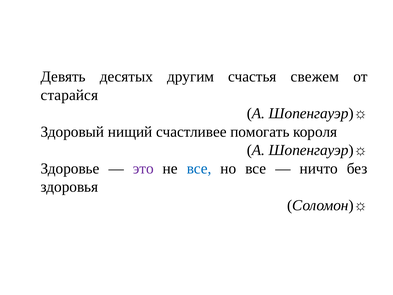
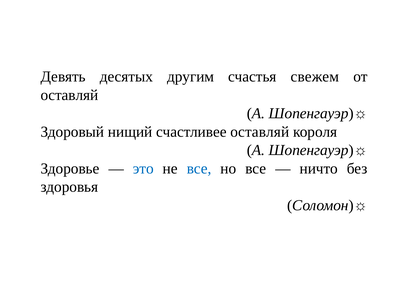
старайся: старайся -> оставляй (69, 95)
счастливее помогать: помогать -> оставляй (260, 132)
это colour: purple -> blue (143, 168)
